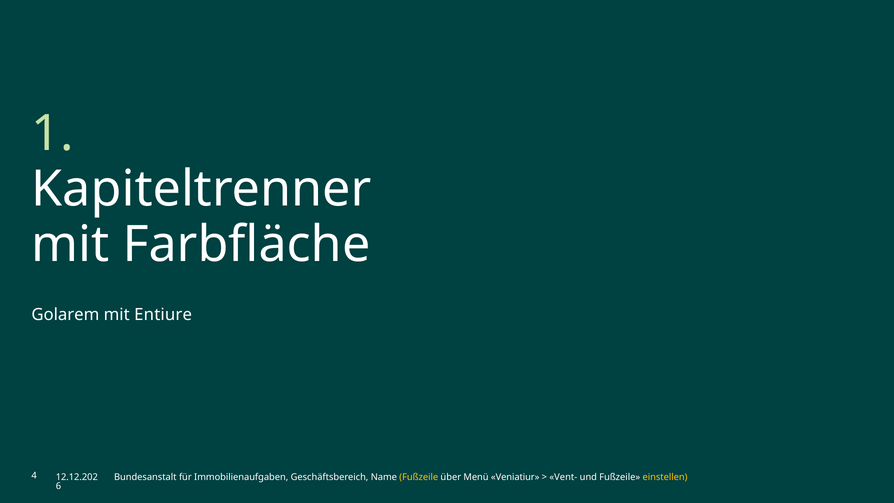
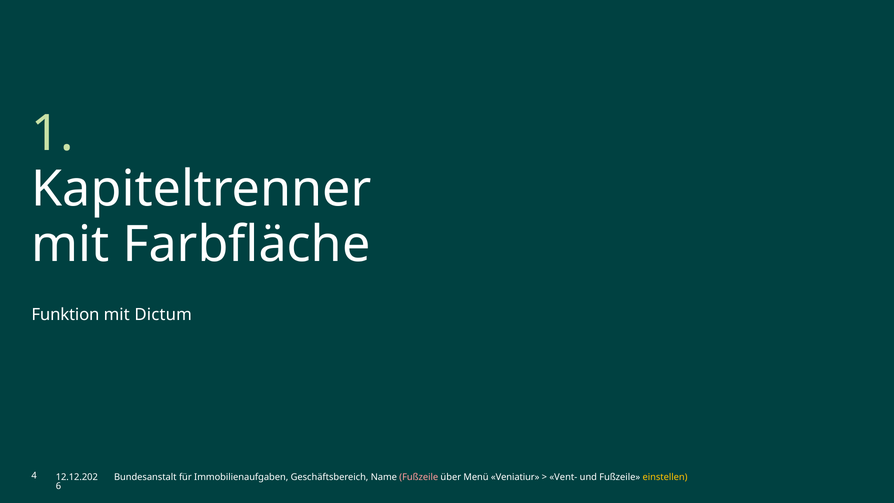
Golarem: Golarem -> Funktion (65, 315)
Entiure: Entiure -> Dictum (163, 315)
Fußzeile colour: yellow -> pink (419, 477)
